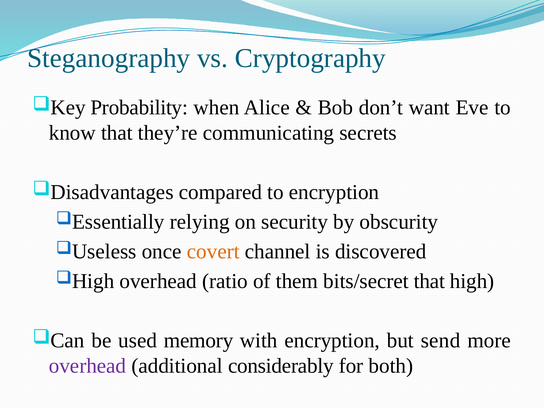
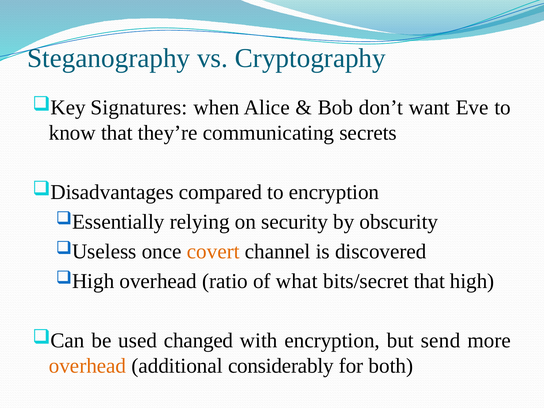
Probability: Probability -> Signatures (139, 108)
them: them -> what (297, 281)
memory: memory -> changed (199, 340)
overhead colour: purple -> orange (88, 366)
